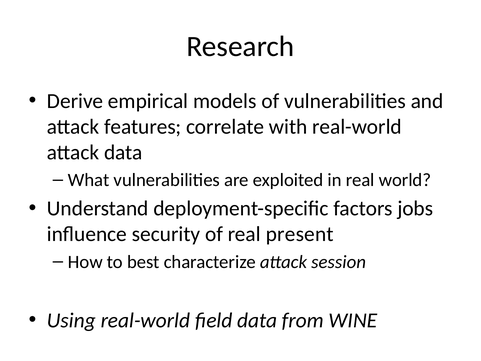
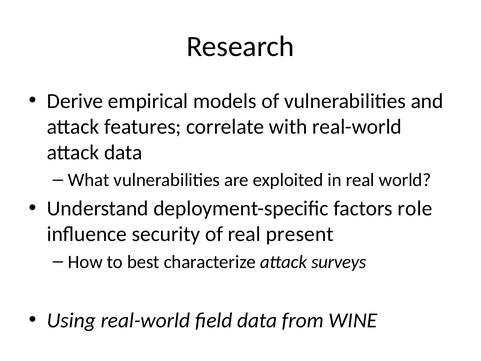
jobs: jobs -> role (415, 208)
session: session -> surveys (339, 262)
